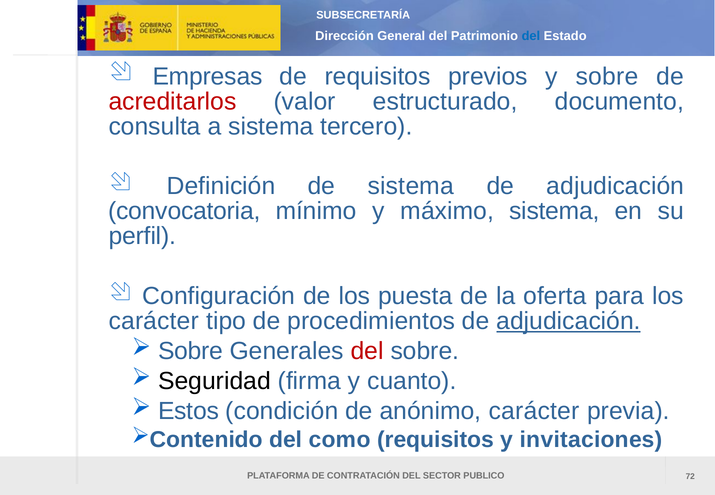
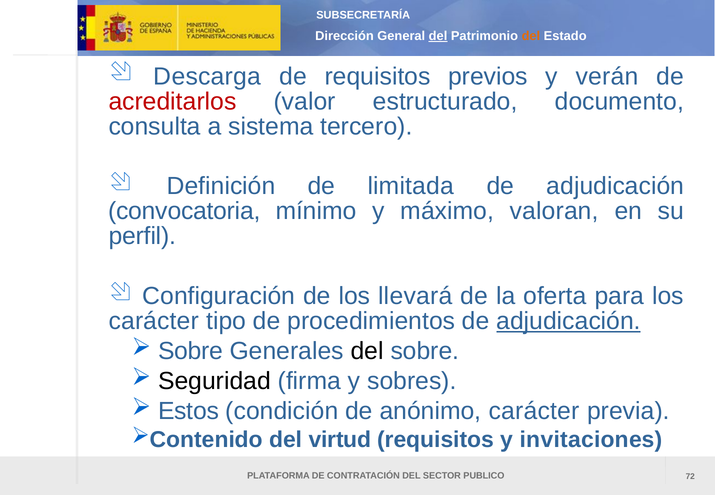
del underline: none -> present (438, 36)
del colour: blue -> orange (531, 36)
Empresas: Empresas -> Descarga (207, 76)
y sobre: sobre -> verán (607, 76)
de sistema: sistema -> limitada (411, 186)
máximo sistema: sistema -> valoran (554, 211)
puesta: puesta -> llevará (415, 296)
del colour: red -> black (367, 351)
cuanto: cuanto -> sobres (412, 381)
como: como -> virtud (340, 439)
